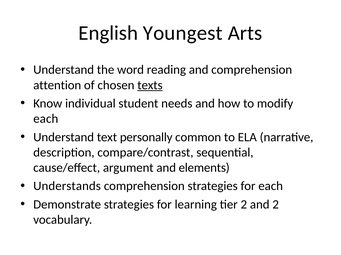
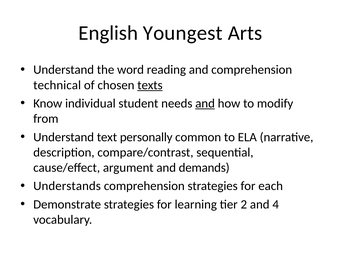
attention: attention -> technical (57, 85)
and underline: none -> present (205, 104)
each: each -> from (46, 119)
elements: elements -> demands (204, 168)
and 2: 2 -> 4 (276, 205)
